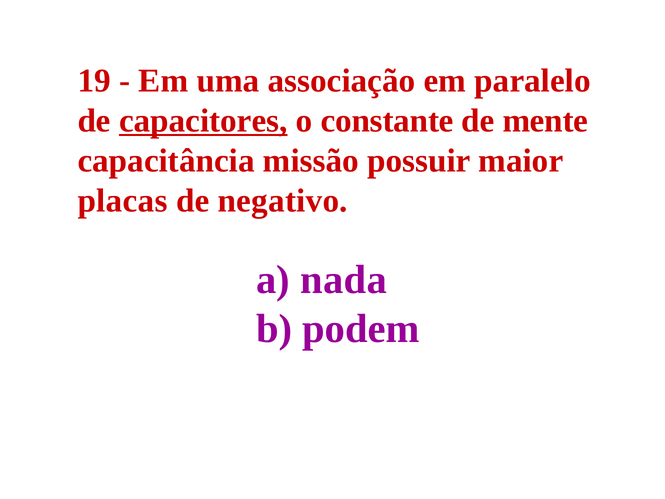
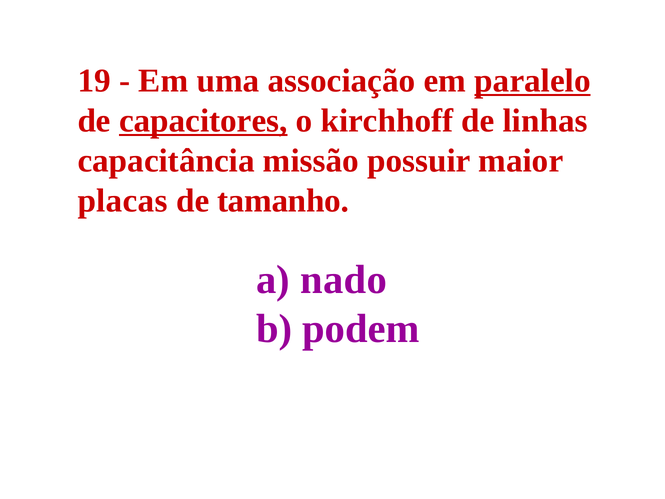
paralelo underline: none -> present (533, 81)
constante: constante -> kirchhoff (387, 121)
mente: mente -> linhas (545, 121)
negativo: negativo -> tamanho (283, 201)
nada: nada -> nado (344, 280)
